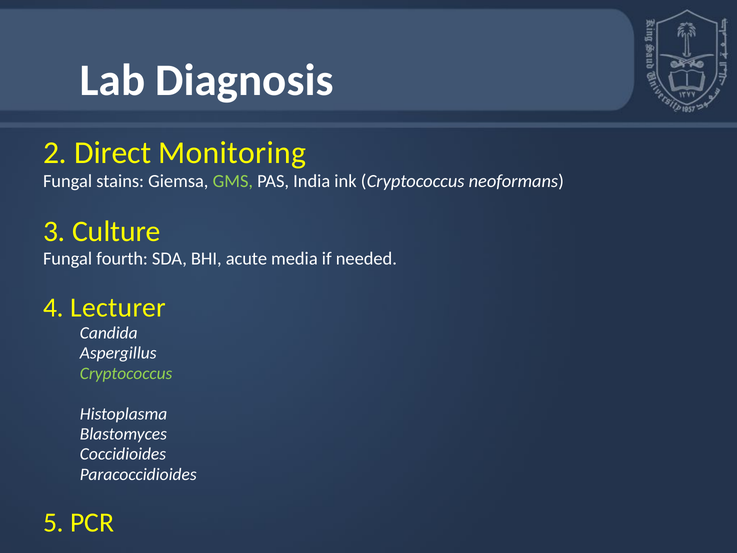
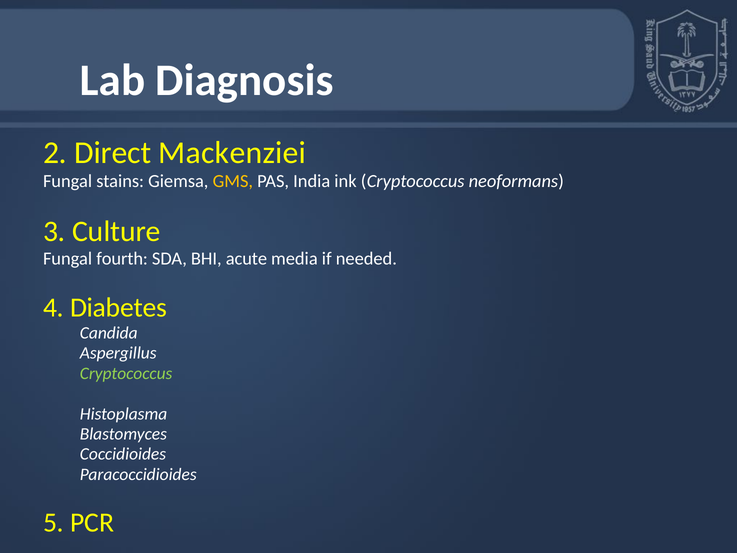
Monitoring: Monitoring -> Mackenziei (232, 153)
GMS colour: light green -> yellow (233, 181)
Lecturer: Lecturer -> Diabetes (119, 307)
